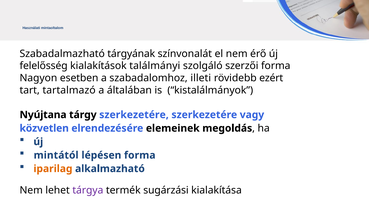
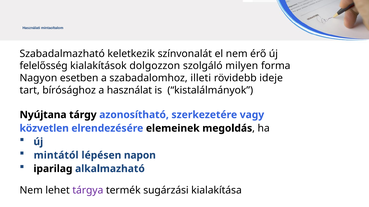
tárgyának: tárgyának -> keletkezik (131, 54)
találmányi: találmányi -> dolgozzon (155, 66)
szerzői: szerzői -> milyen (242, 66)
ezért: ezért -> ideje (271, 78)
tartalmazó: tartalmazó -> bírósághoz (69, 90)
általában: általában -> használat (129, 90)
tárgy szerkezetére: szerkezetére -> azonosítható (134, 115)
lépésen forma: forma -> napon (140, 156)
iparilag colour: orange -> black (53, 169)
